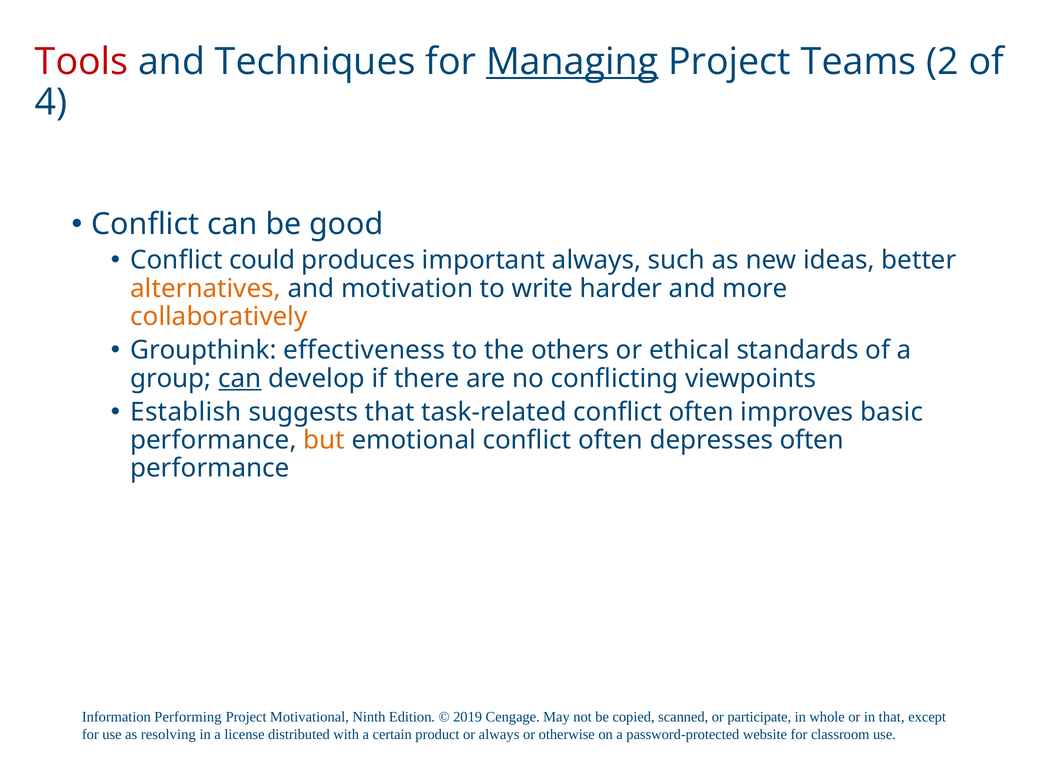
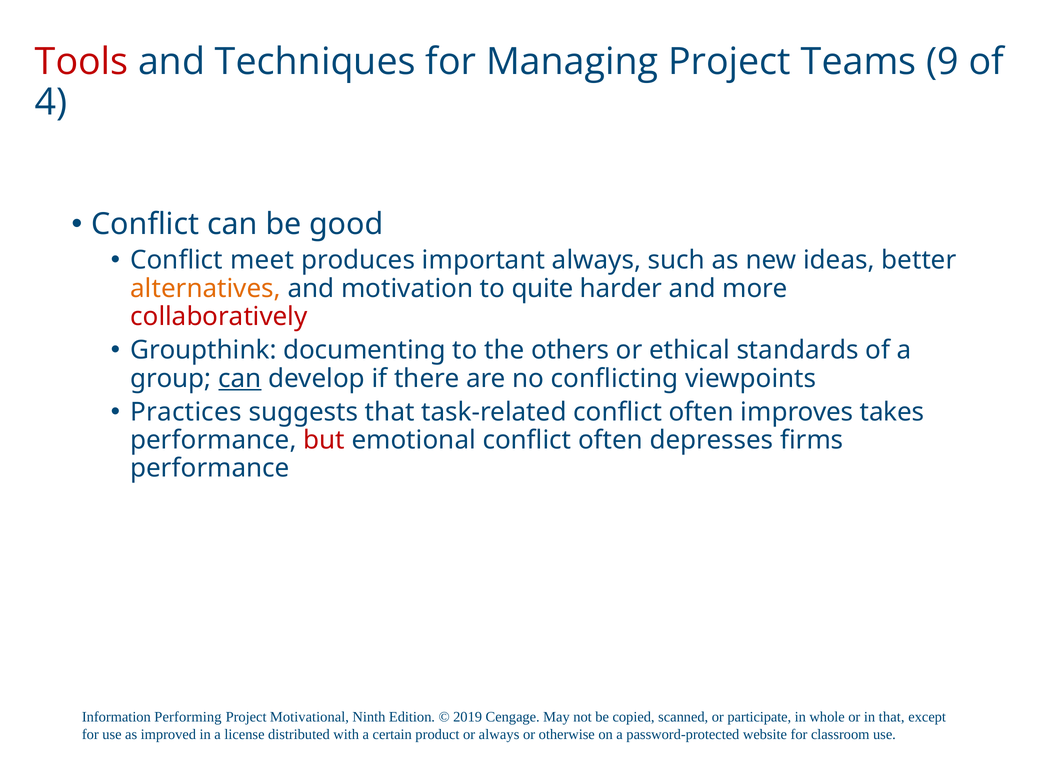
Managing underline: present -> none (572, 62)
2: 2 -> 9 (943, 62)
could: could -> meet (262, 260)
write: write -> quite (543, 289)
collaboratively colour: orange -> red (219, 317)
effectiveness: effectiveness -> documenting (365, 350)
Establish: Establish -> Practices (186, 412)
basic: basic -> takes (892, 412)
but colour: orange -> red (324, 440)
depresses often: often -> firms (812, 440)
resolving: resolving -> improved (168, 734)
